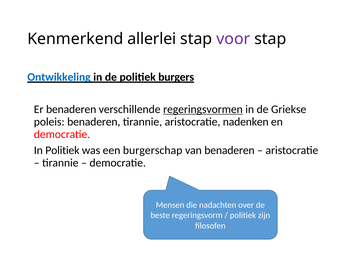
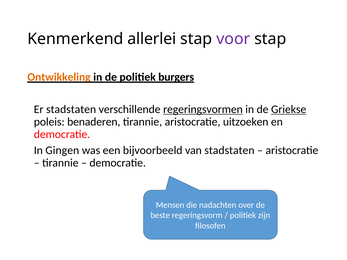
Ontwikkeling colour: blue -> orange (59, 77)
Er benaderen: benaderen -> stadstaten (71, 109)
Griekse underline: none -> present (289, 109)
nadenken: nadenken -> uitzoeken (246, 122)
In Politiek: Politiek -> Gingen (62, 150)
burgerschap: burgerschap -> bijvoorbeeld (153, 150)
van benaderen: benaderen -> stadstaten (229, 150)
